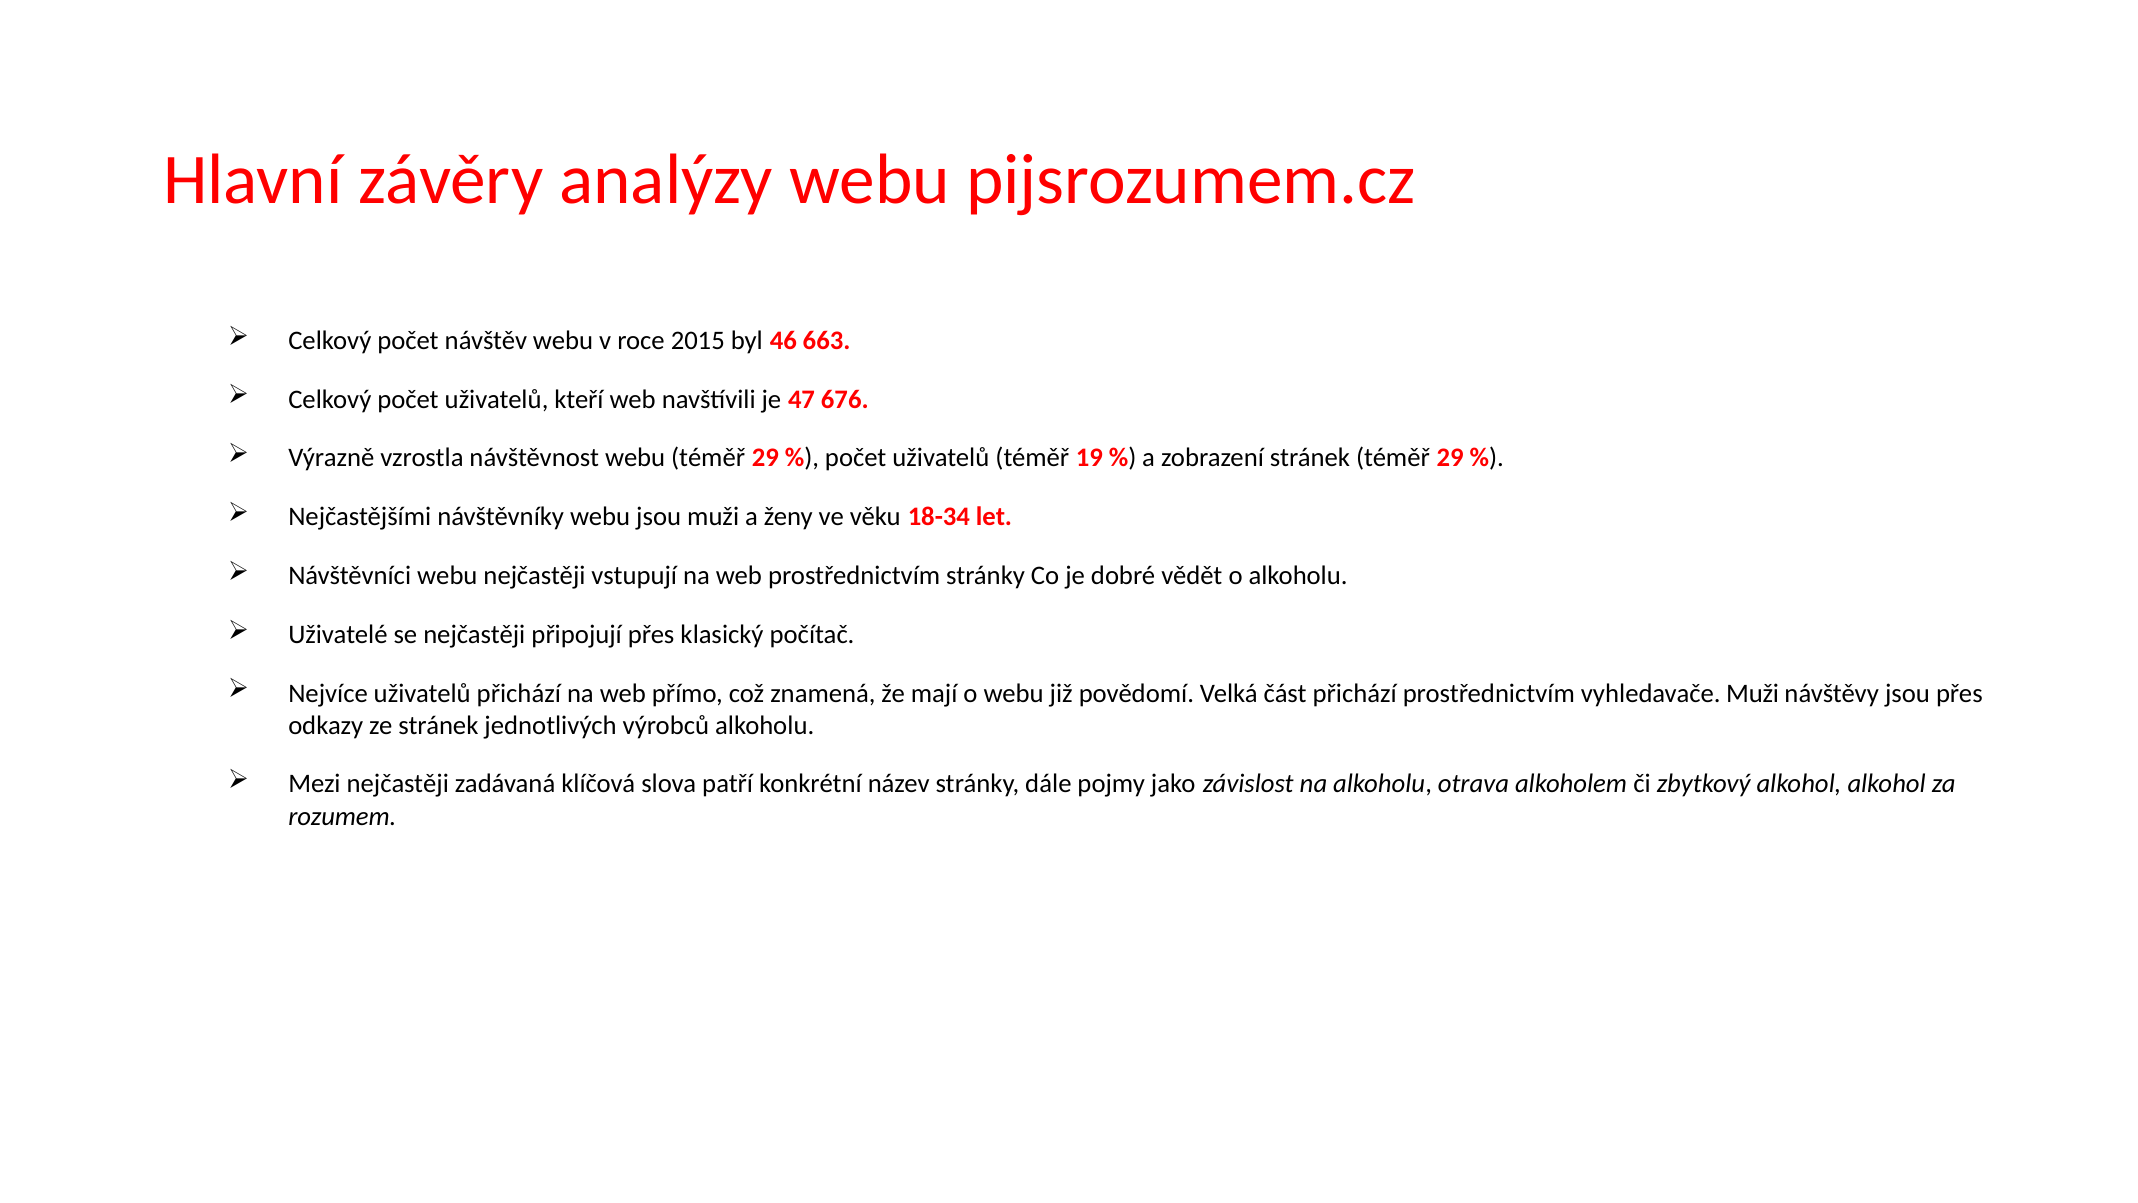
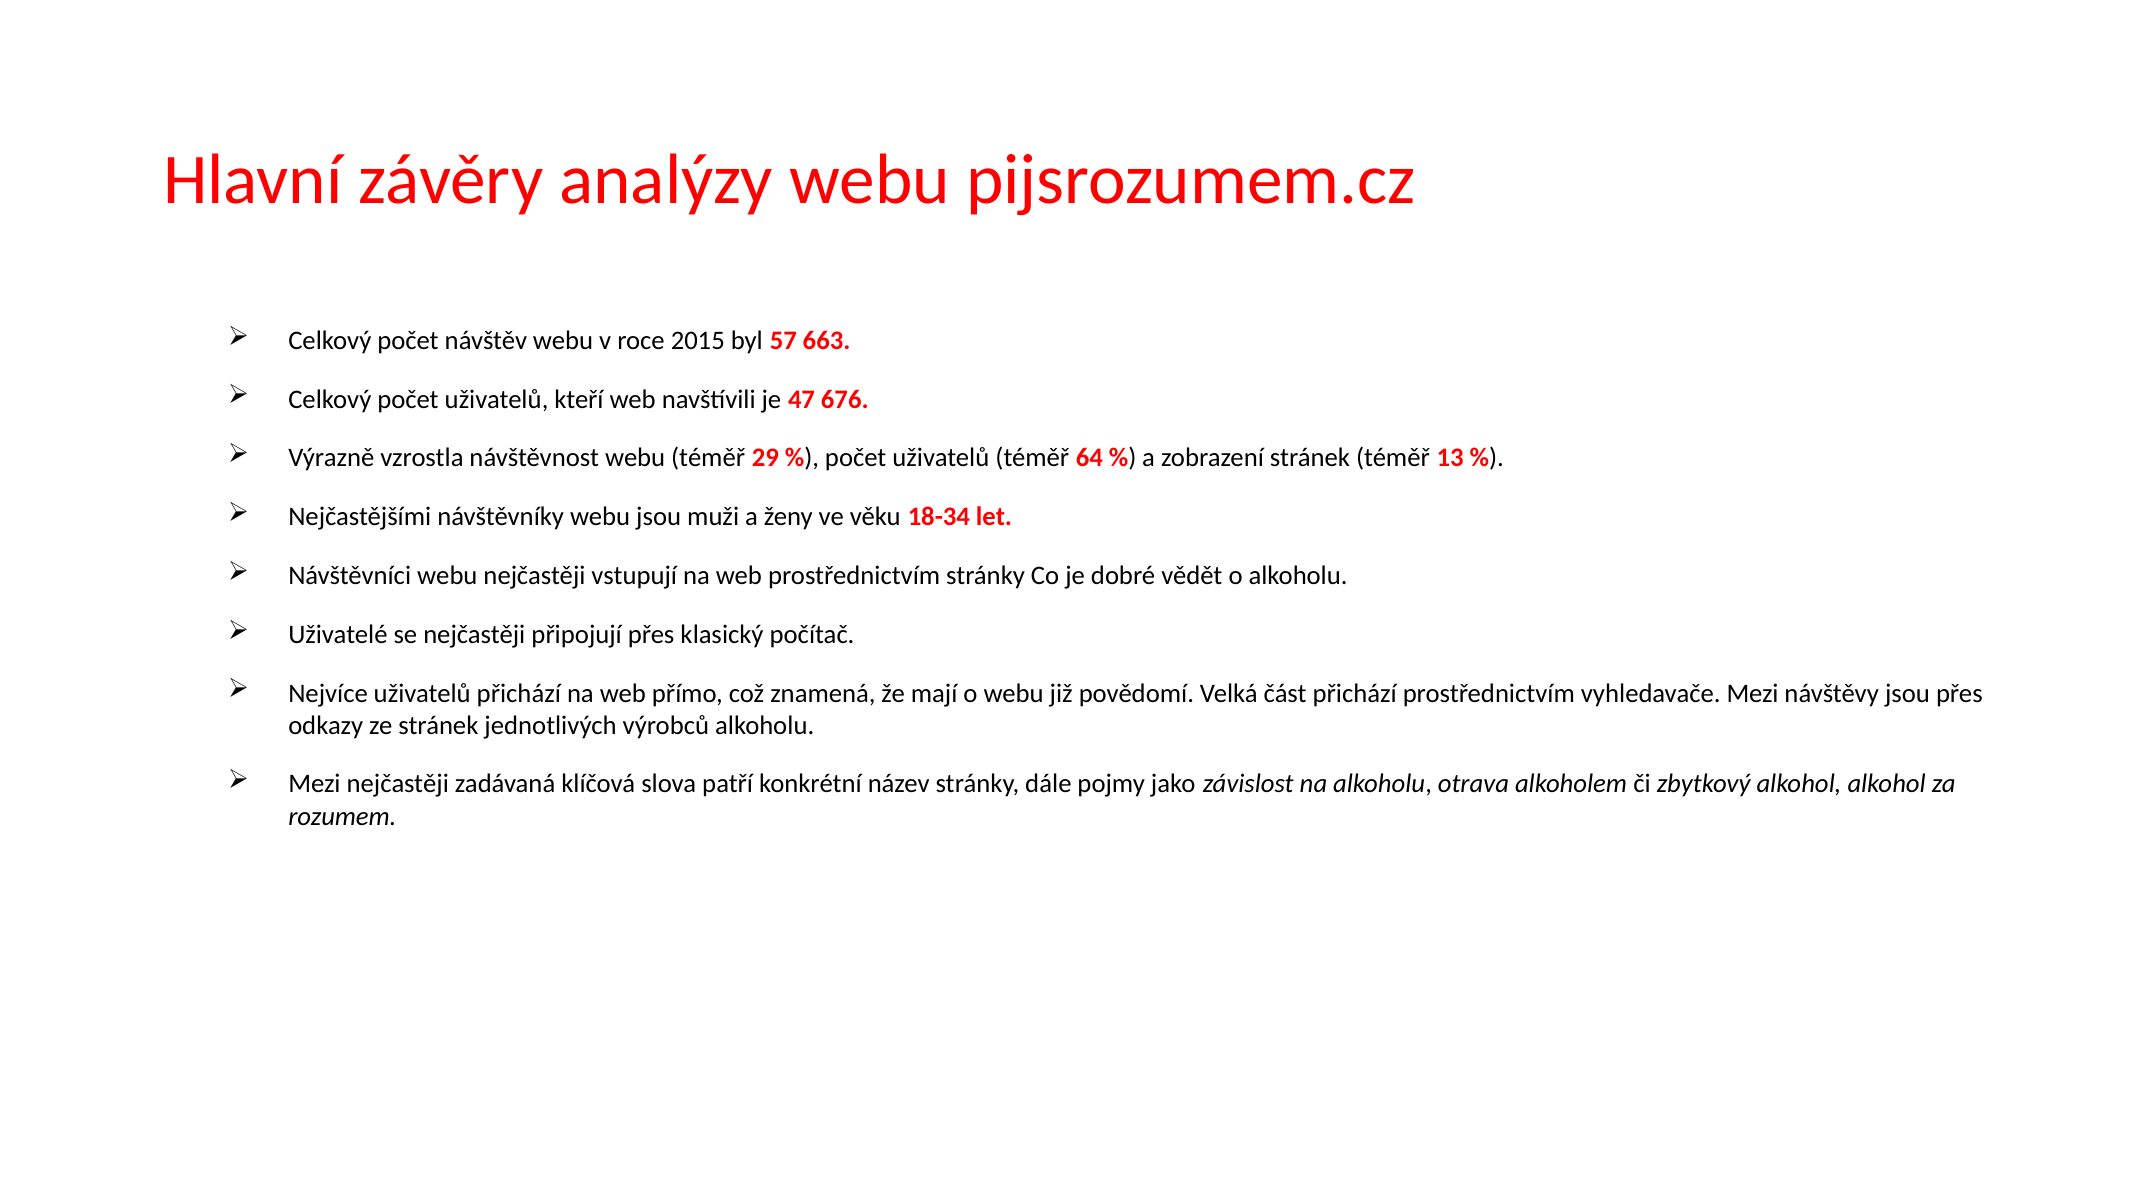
46: 46 -> 57 (783, 340)
19: 19 -> 64 (1089, 458)
stránek téměř 29: 29 -> 13 (1450, 458)
vyhledavače Muži: Muži -> Mezi (1753, 693)
